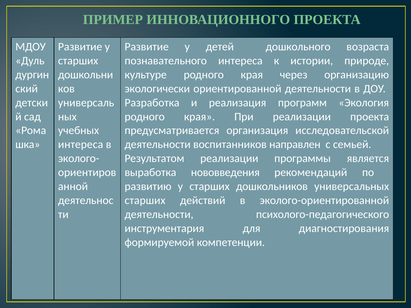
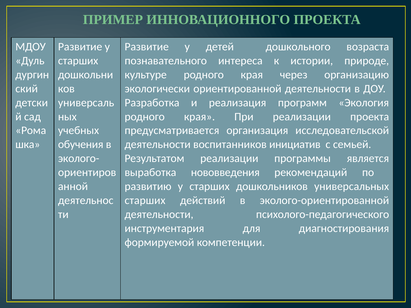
интереса: интереса -> обучения (81, 145)
направлен: направлен -> инициатив (295, 145)
